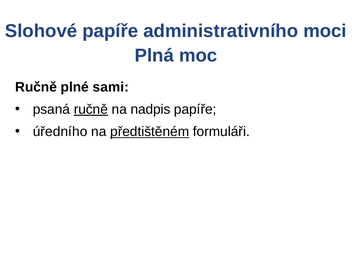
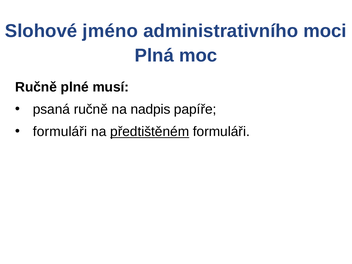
Slohové papíře: papíře -> jméno (110, 31)
sami: sami -> musí (111, 87)
ručně underline: present -> none (91, 109)
úředního: úředního -> formuláři (60, 132)
